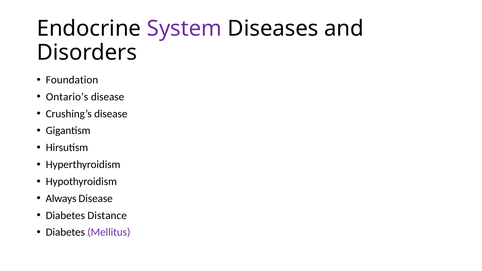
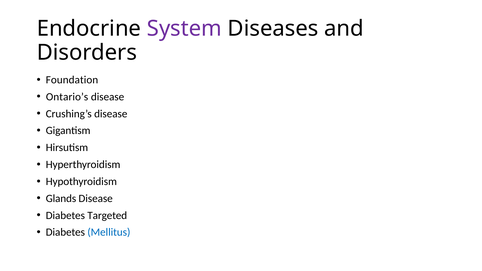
Always: Always -> Glands (61, 199)
Distance: Distance -> Targeted (107, 215)
Mellitus colour: purple -> blue (109, 232)
